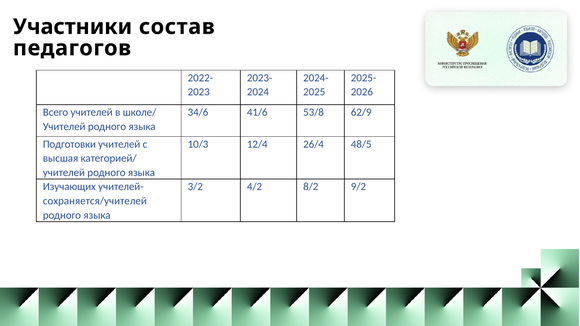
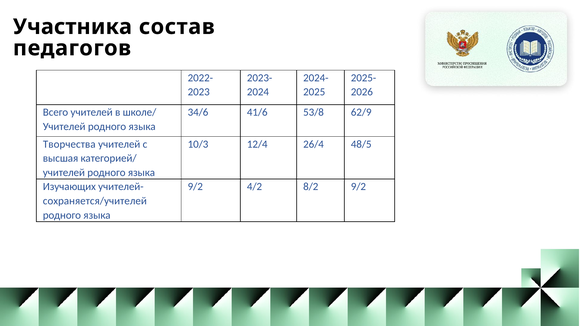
Участники: Участники -> Участника (72, 27)
Подготовки: Подготовки -> Творчества (69, 144)
3/2: 3/2 -> 9/2 (195, 187)
